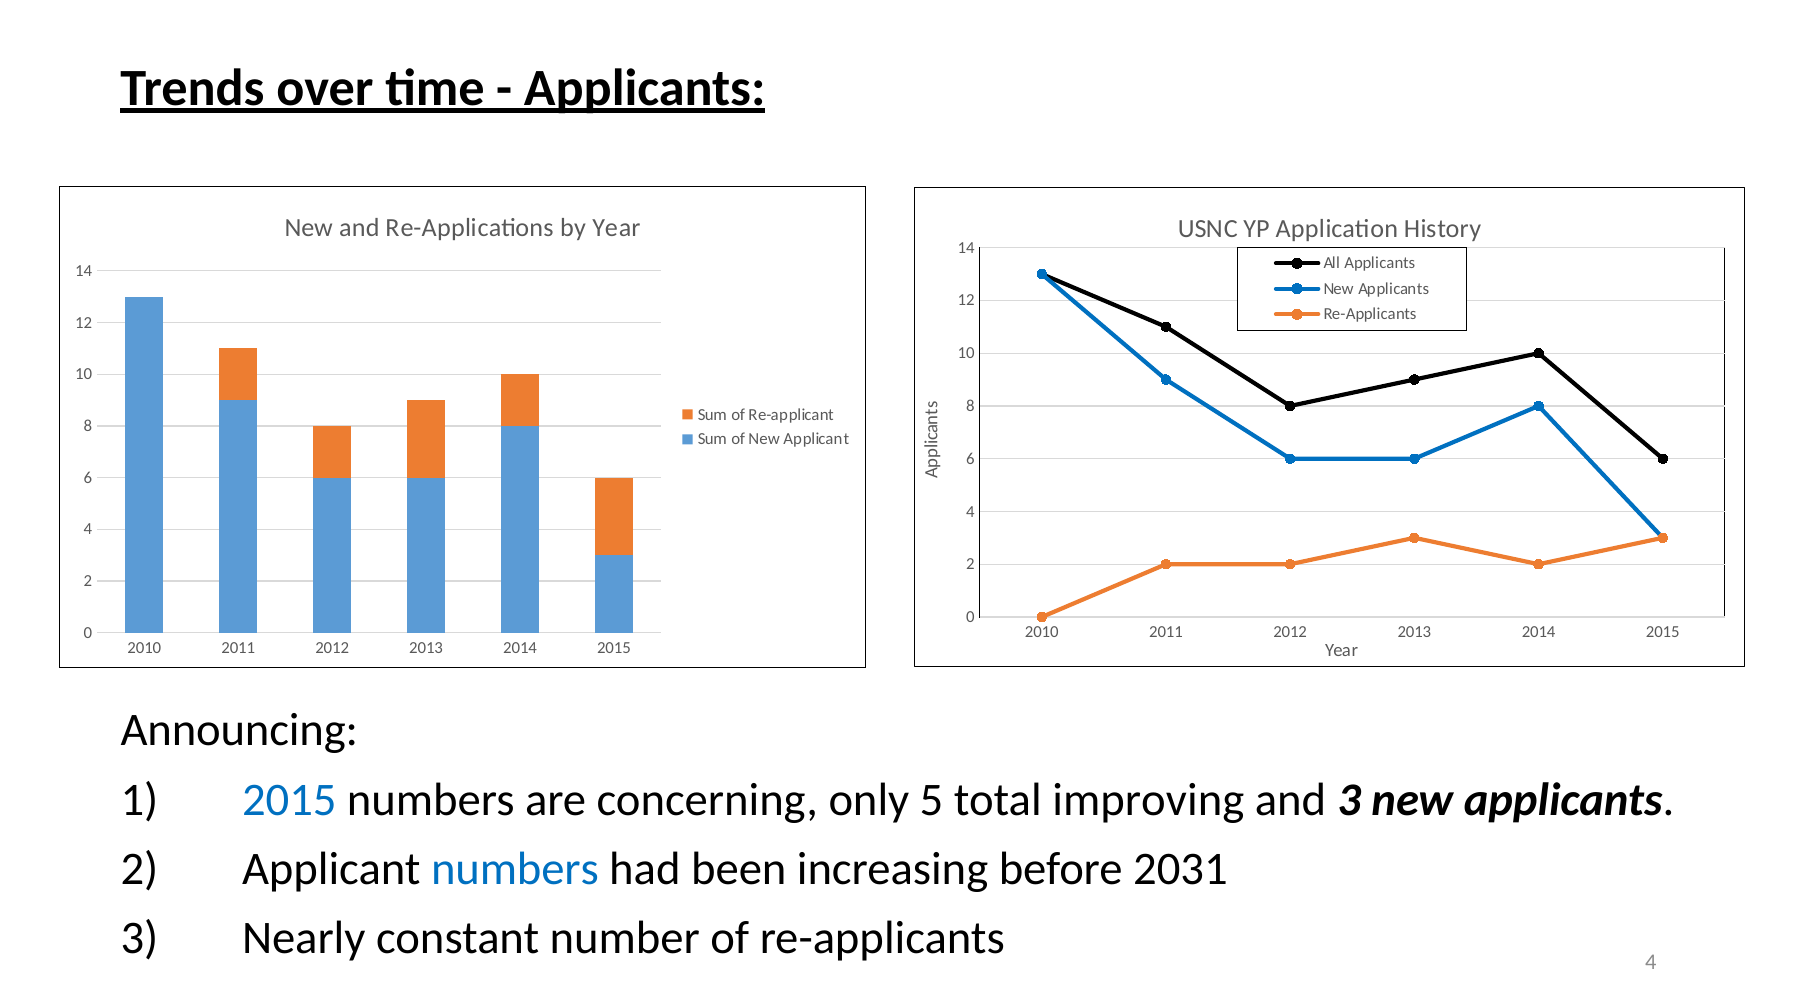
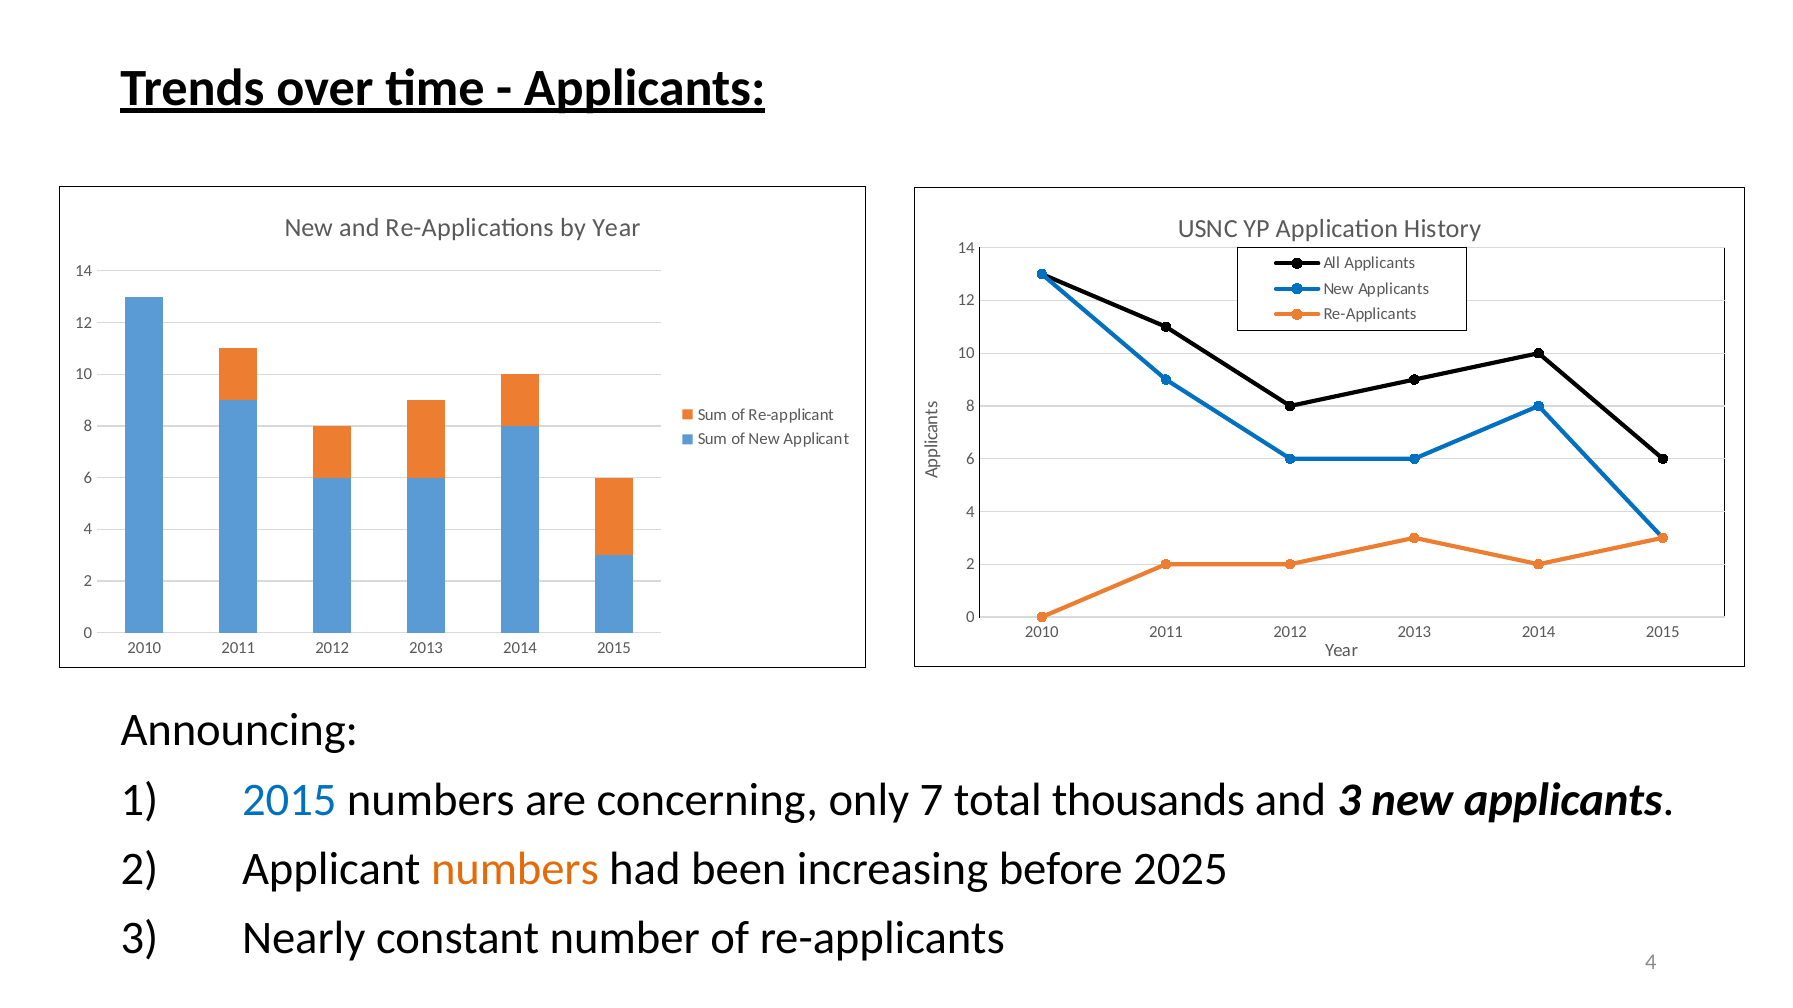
5: 5 -> 7 (932, 800)
improving: improving -> thousands (1149, 800)
numbers colour: blue -> orange (515, 869)
2031: 2031 -> 2025 (1180, 869)
